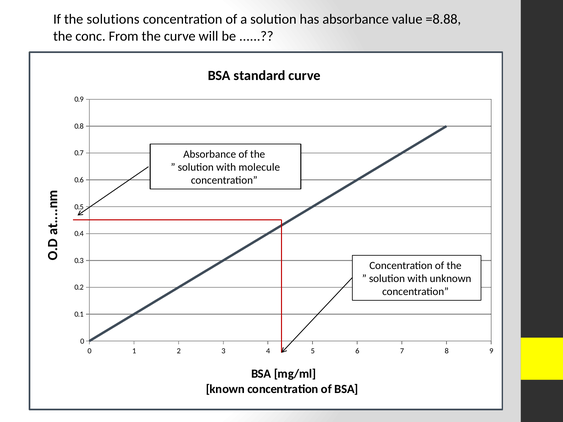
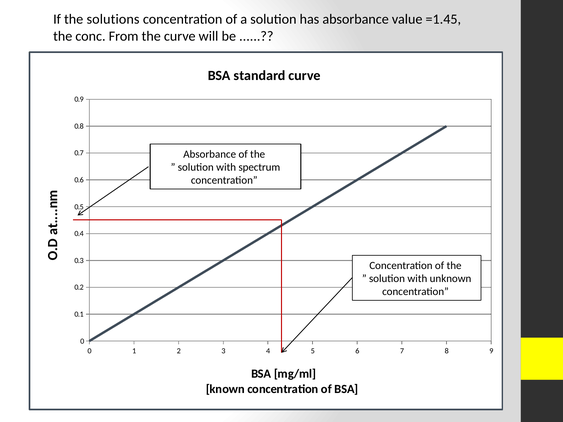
=8.88: =8.88 -> =1.45 (443, 19)
molecule: molecule -> spectrum (259, 167)
